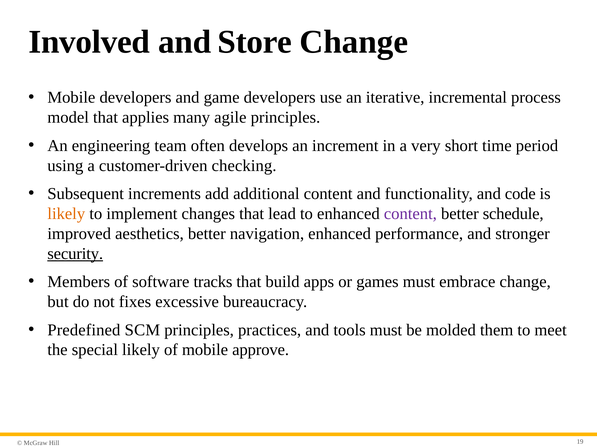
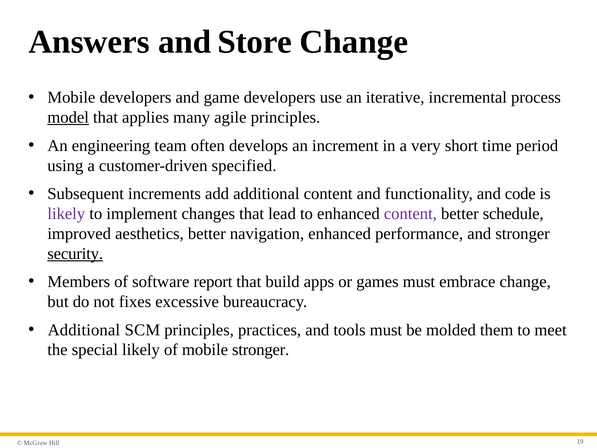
Involved: Involved -> Answers (89, 42)
model underline: none -> present (68, 117)
checking: checking -> specified (244, 165)
likely colour: orange -> purple (66, 214)
tracks: tracks -> report (213, 282)
Predefined: Predefined -> Additional (84, 330)
mobile approve: approve -> stronger (261, 350)
